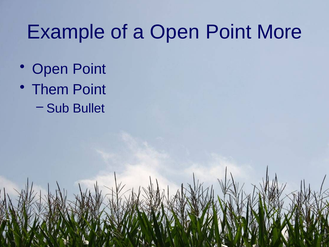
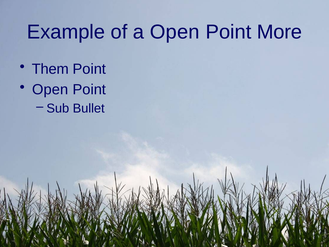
Open: Open -> Them (50, 69)
Them: Them -> Open (50, 89)
